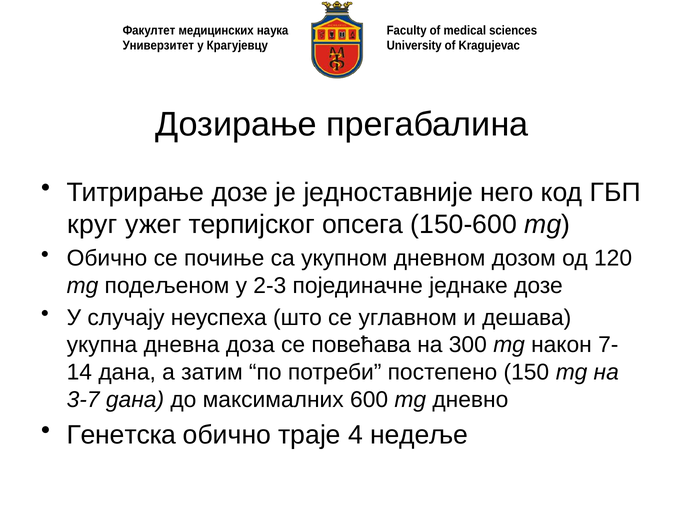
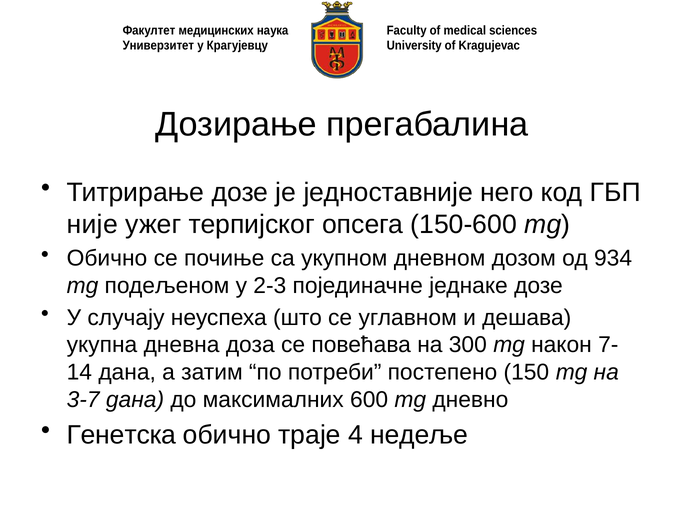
круг: круг -> није (92, 224)
120: 120 -> 934 (613, 258)
